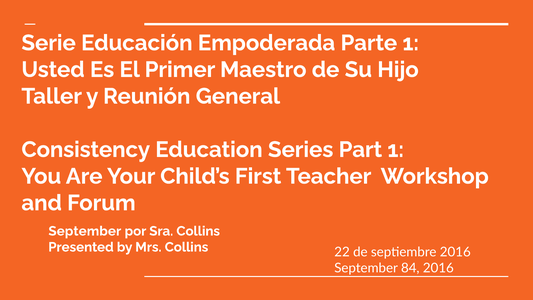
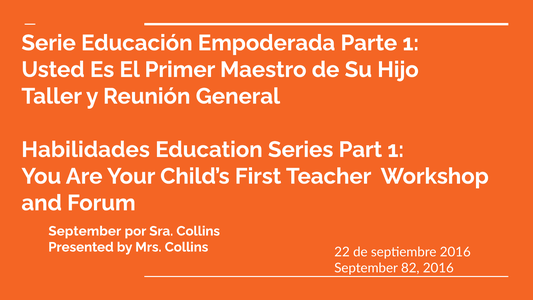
Consistency: Consistency -> Habilidades (86, 150)
84: 84 -> 82 (410, 268)
